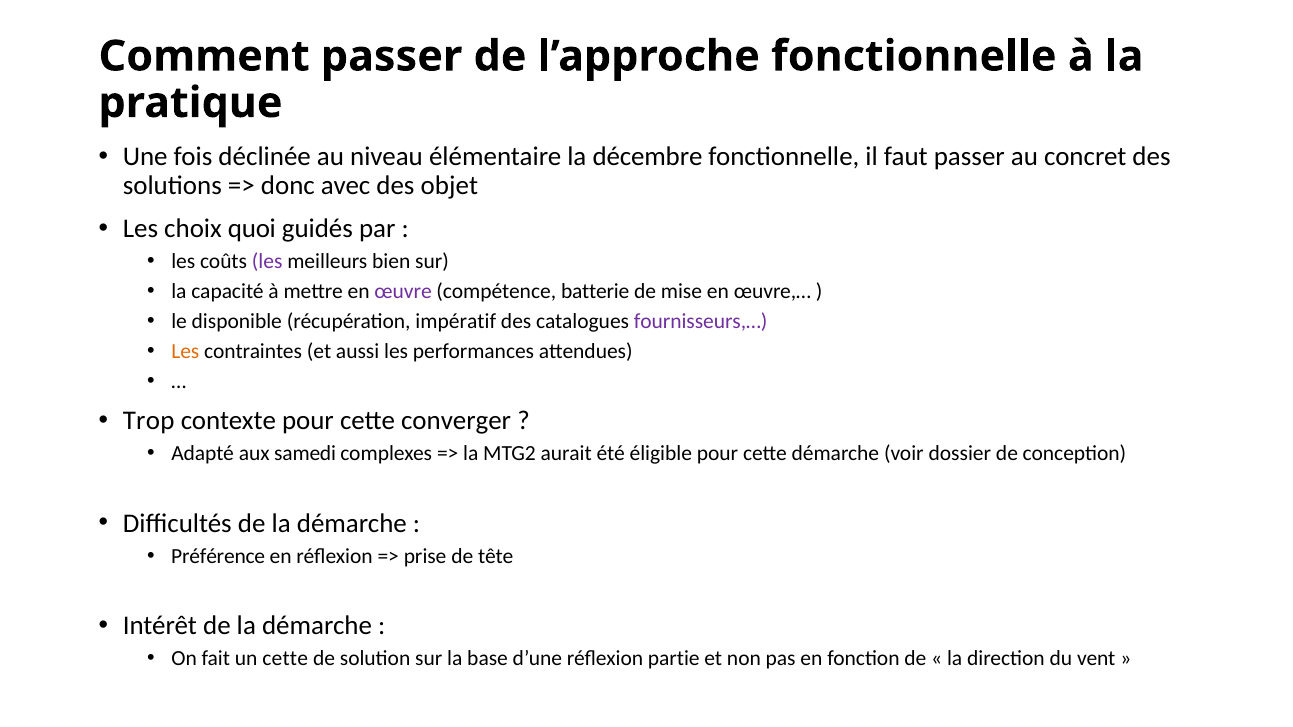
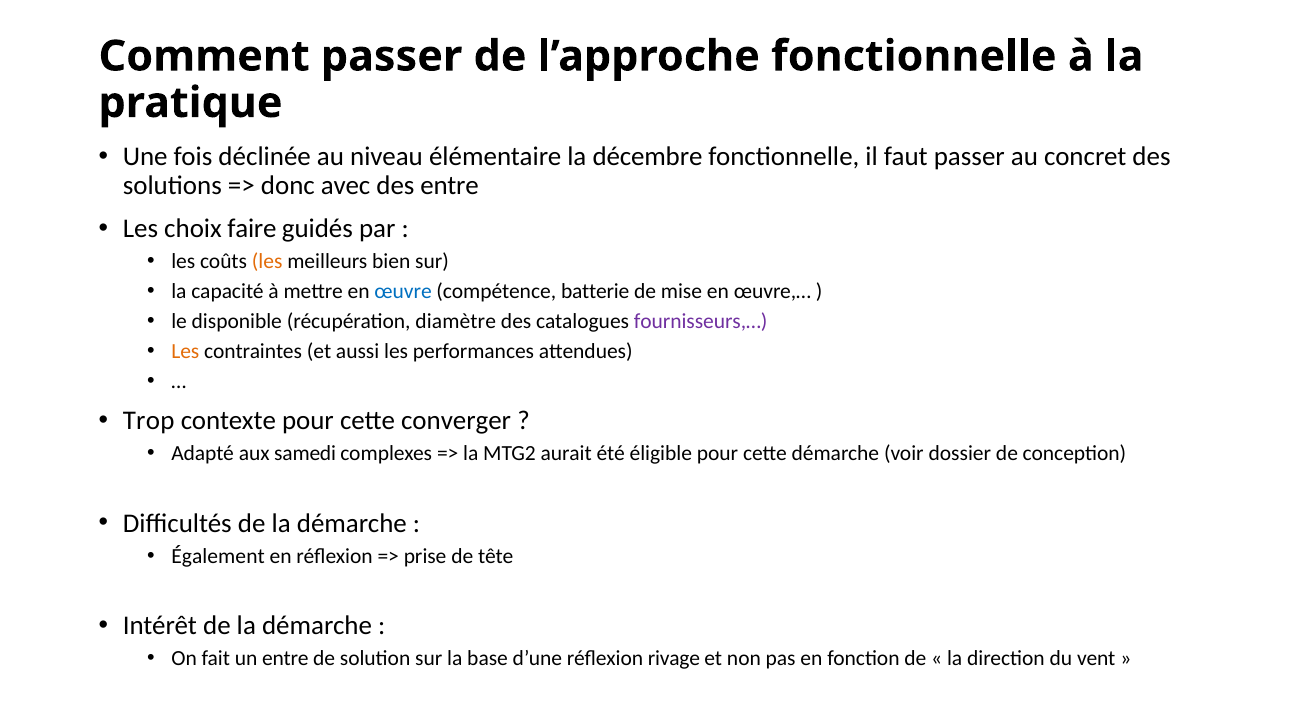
des objet: objet -> entre (450, 186)
quoi: quoi -> faire (252, 229)
les colour: purple -> orange (267, 262)
œuvre colour: purple -> blue (403, 291)
impératif: impératif -> diamètre (456, 321)
Préférence: Préférence -> Également (218, 556)
un cette: cette -> entre (285, 659)
partie: partie -> rivage (674, 659)
